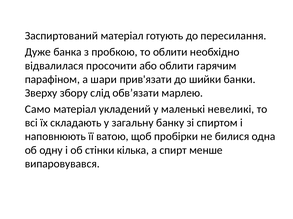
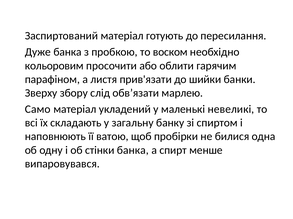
то облити: облити -> воском (170, 52)
відвалилася: відвалилася -> кольоровим (54, 66)
шари: шари -> листя (104, 80)
стінки кілька: кілька -> банка (133, 151)
